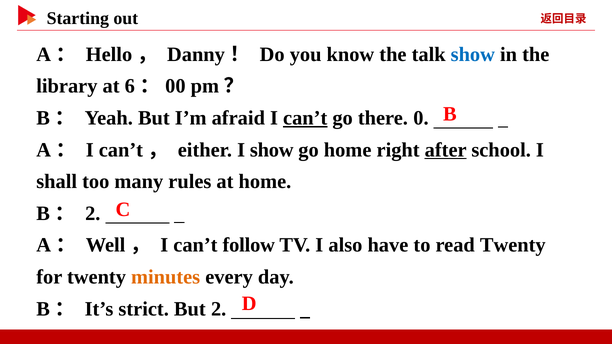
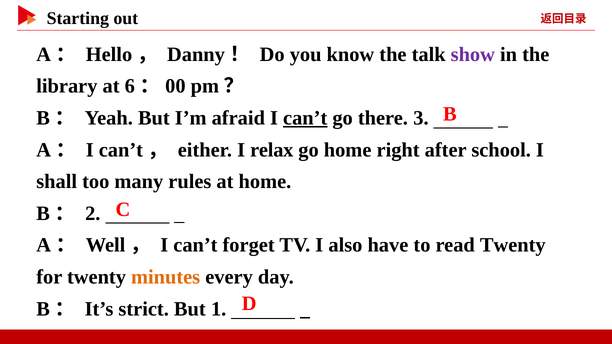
show colour: blue -> purple (473, 54)
0: 0 -> 3 (421, 118)
I show: show -> relax (272, 150)
after underline: present -> none (446, 150)
follow: follow -> forget (249, 245)
But 2: 2 -> 1 (219, 309)
